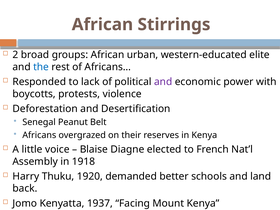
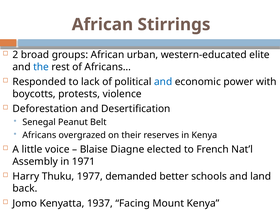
and colour: purple -> blue (163, 82)
1918: 1918 -> 1971 (84, 161)
1920: 1920 -> 1977 (90, 176)
